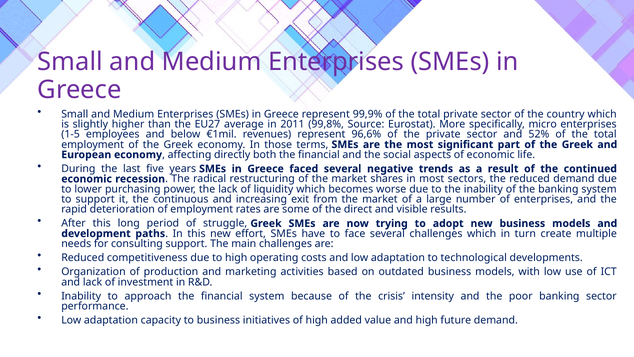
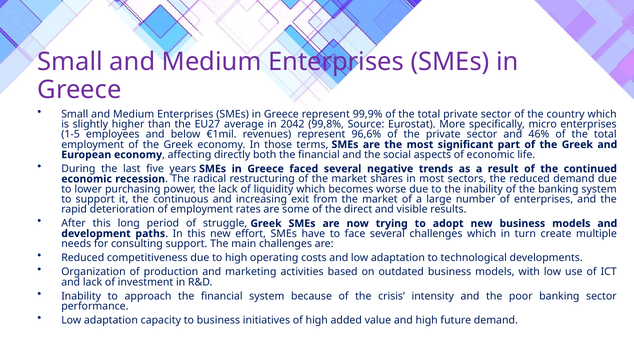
2011: 2011 -> 2042 (292, 124)
52%: 52% -> 46% (539, 134)
